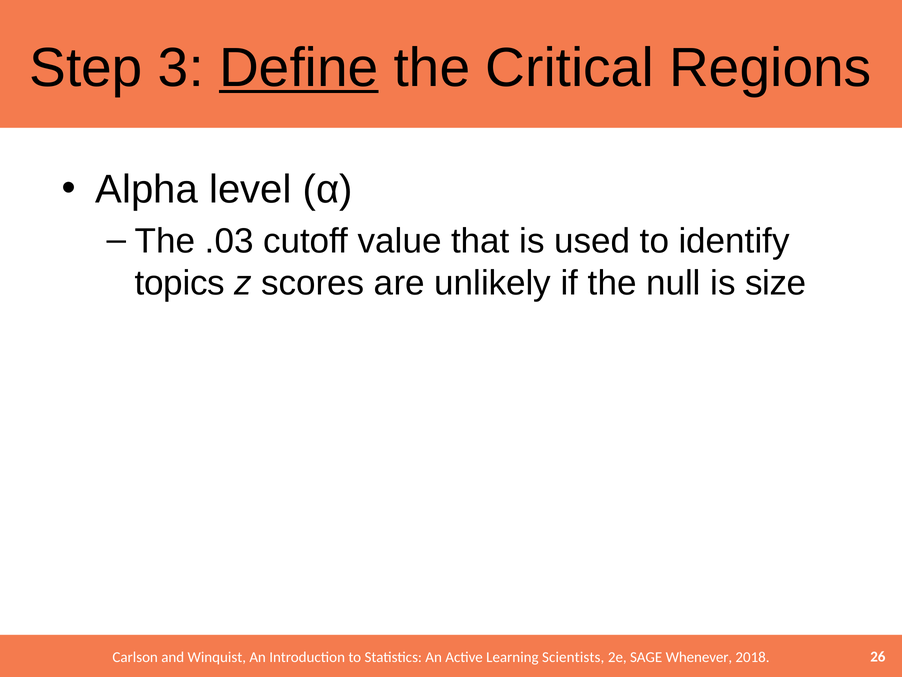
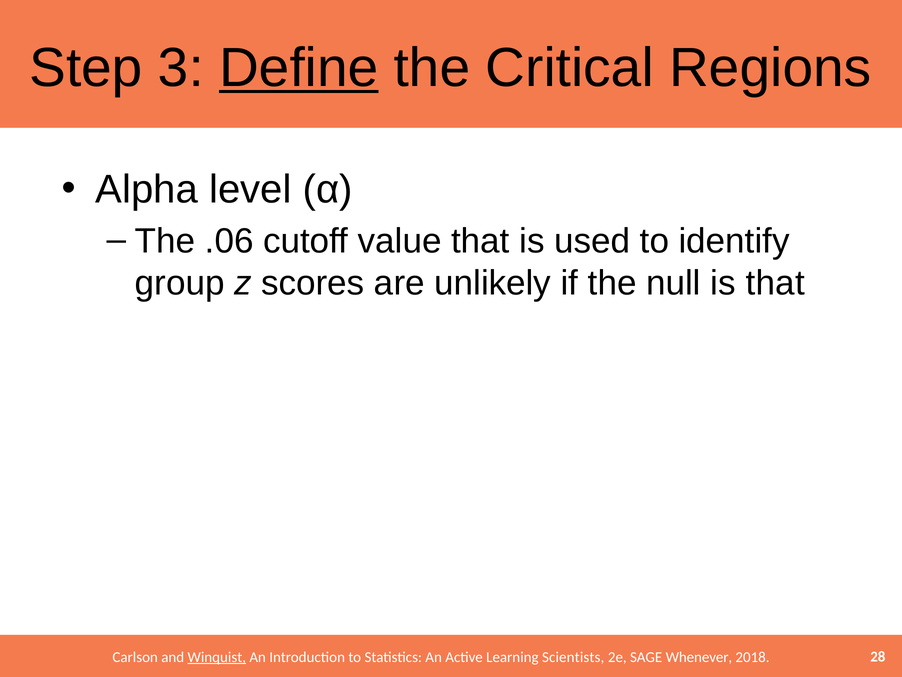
.03: .03 -> .06 (229, 241)
topics: topics -> group (180, 283)
is size: size -> that (775, 283)
Winquist underline: none -> present (217, 657)
26: 26 -> 28 (878, 656)
